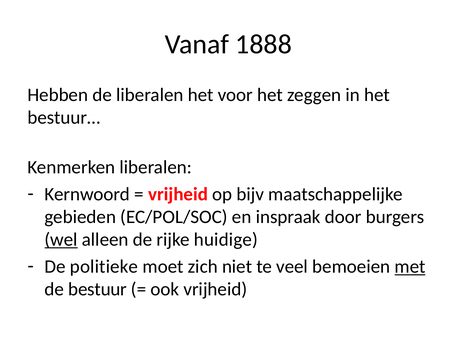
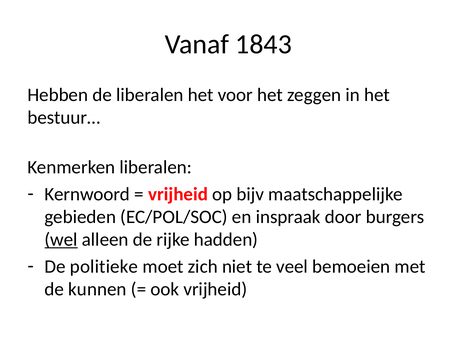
1888: 1888 -> 1843 (264, 44)
huidige: huidige -> hadden (226, 240)
met underline: present -> none (410, 267)
bestuur: bestuur -> kunnen (97, 290)
